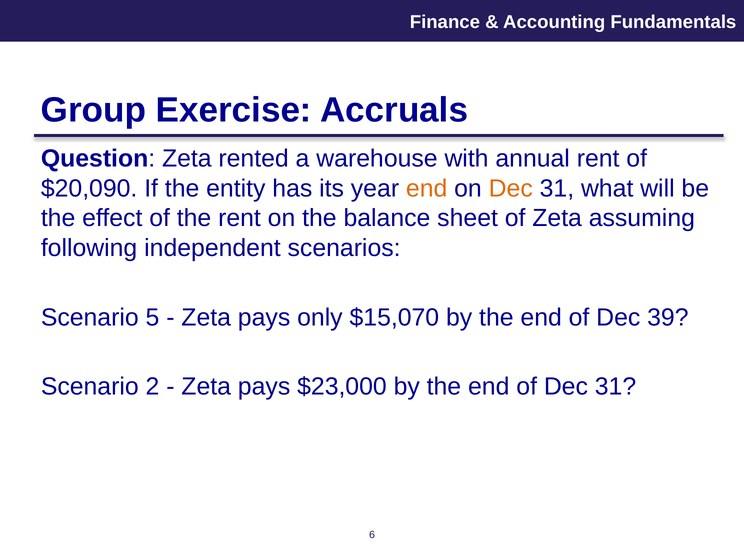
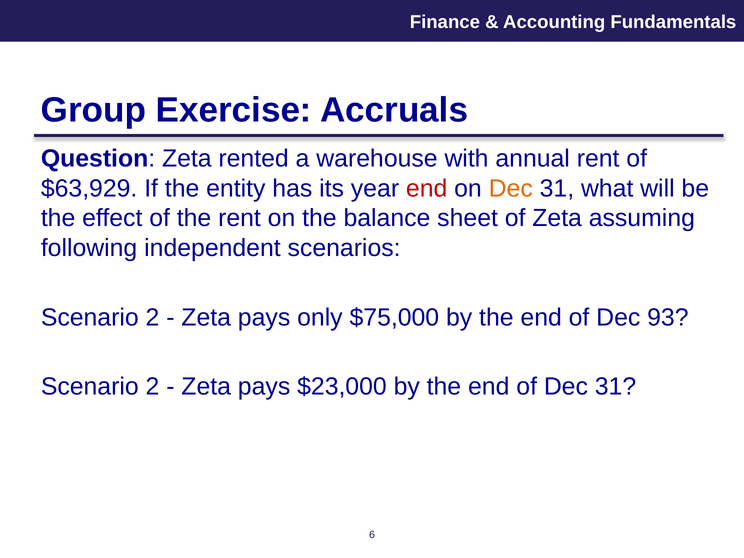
$20,090: $20,090 -> $63,929 (89, 188)
end colour: orange -> red (427, 188)
5: 5 -> 2 (152, 317)
$15,070: $15,070 -> $75,000 (394, 317)
39: 39 -> 93 (668, 317)
